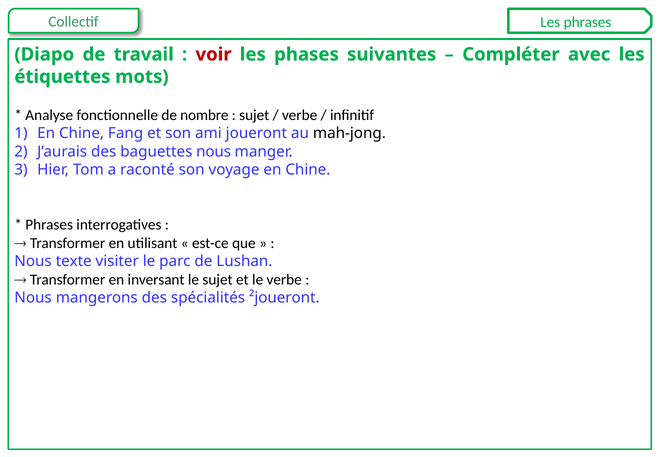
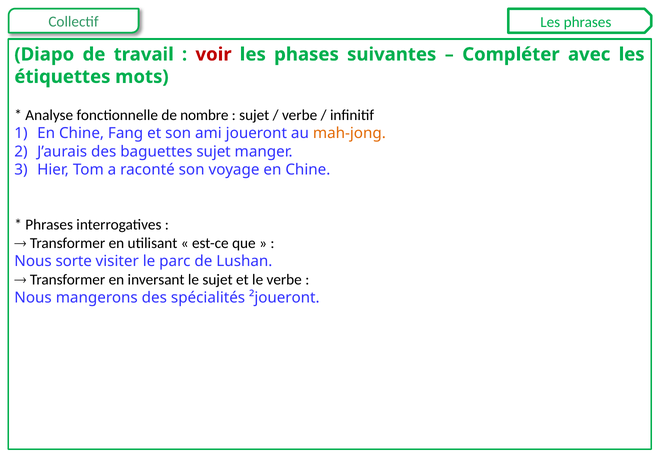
mah-jong colour: black -> orange (349, 133)
baguettes nous: nous -> sujet (214, 152)
texte: texte -> sorte (74, 261)
